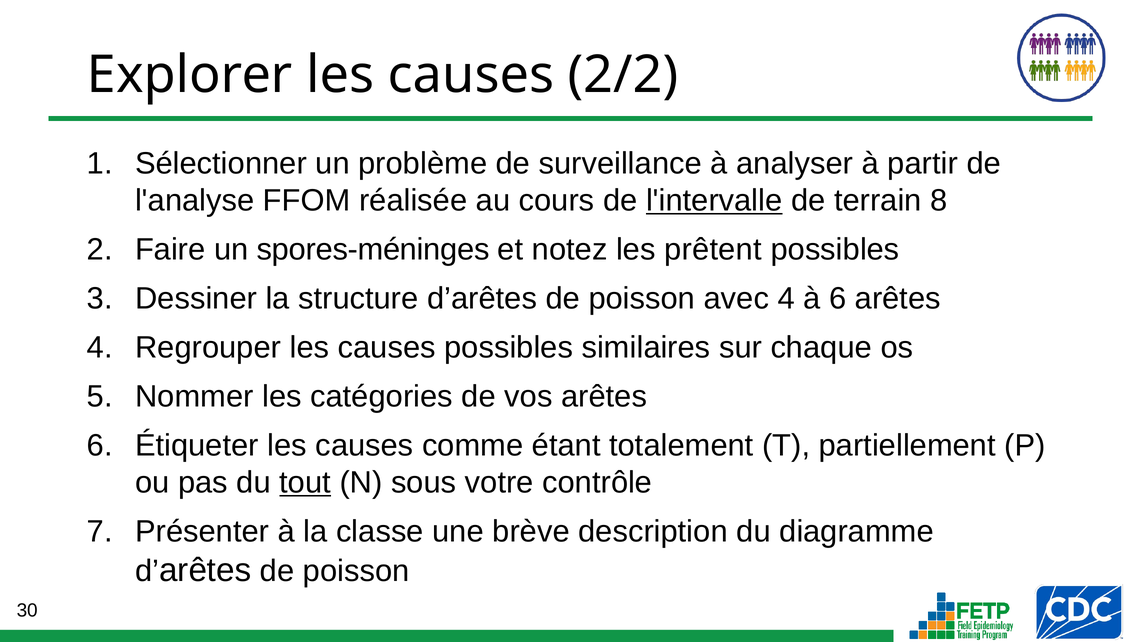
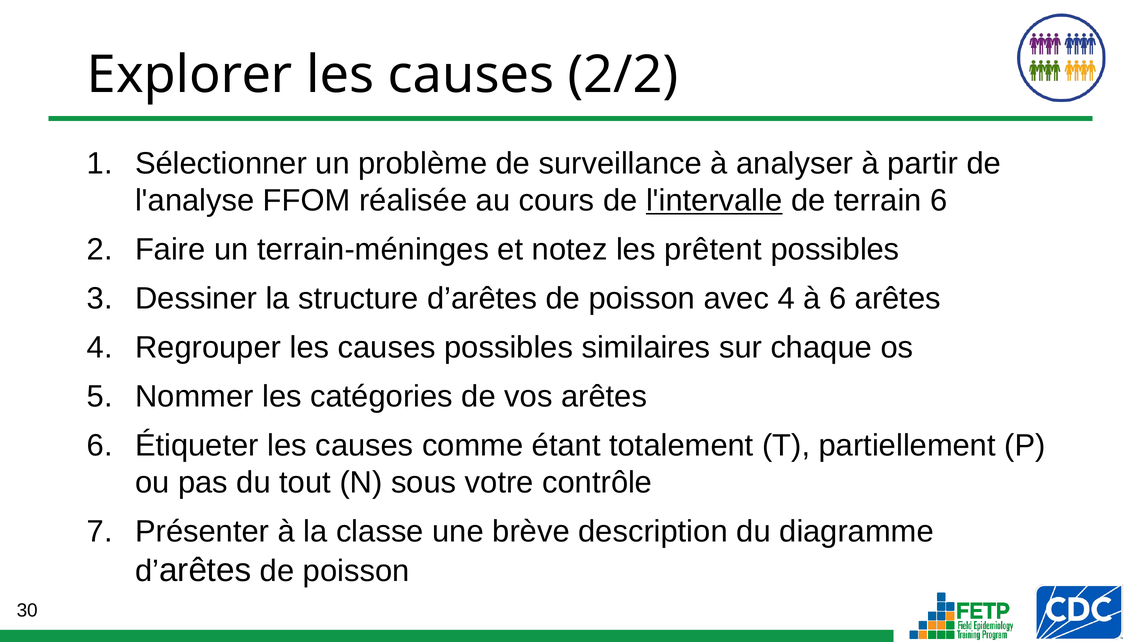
terrain 8: 8 -> 6 (939, 200)
spores-méninges: spores-méninges -> terrain-méninges (373, 249)
tout underline: present -> none (305, 482)
